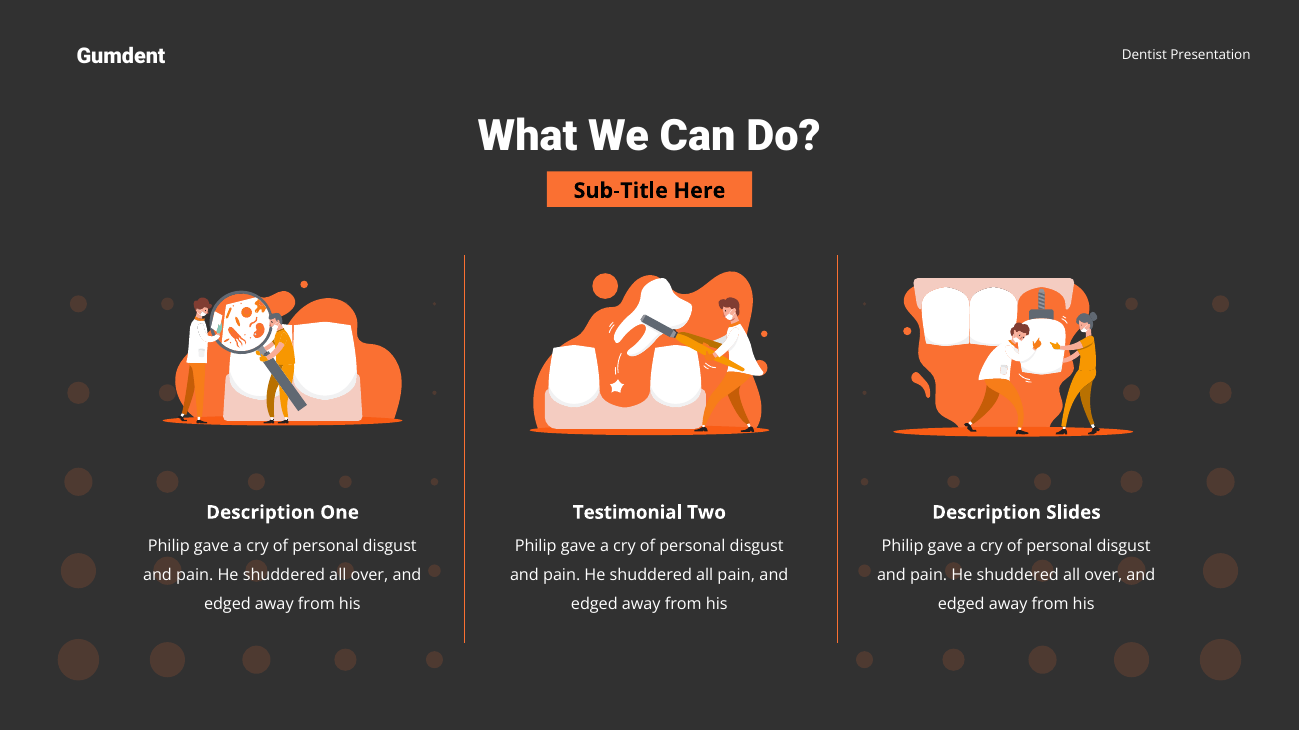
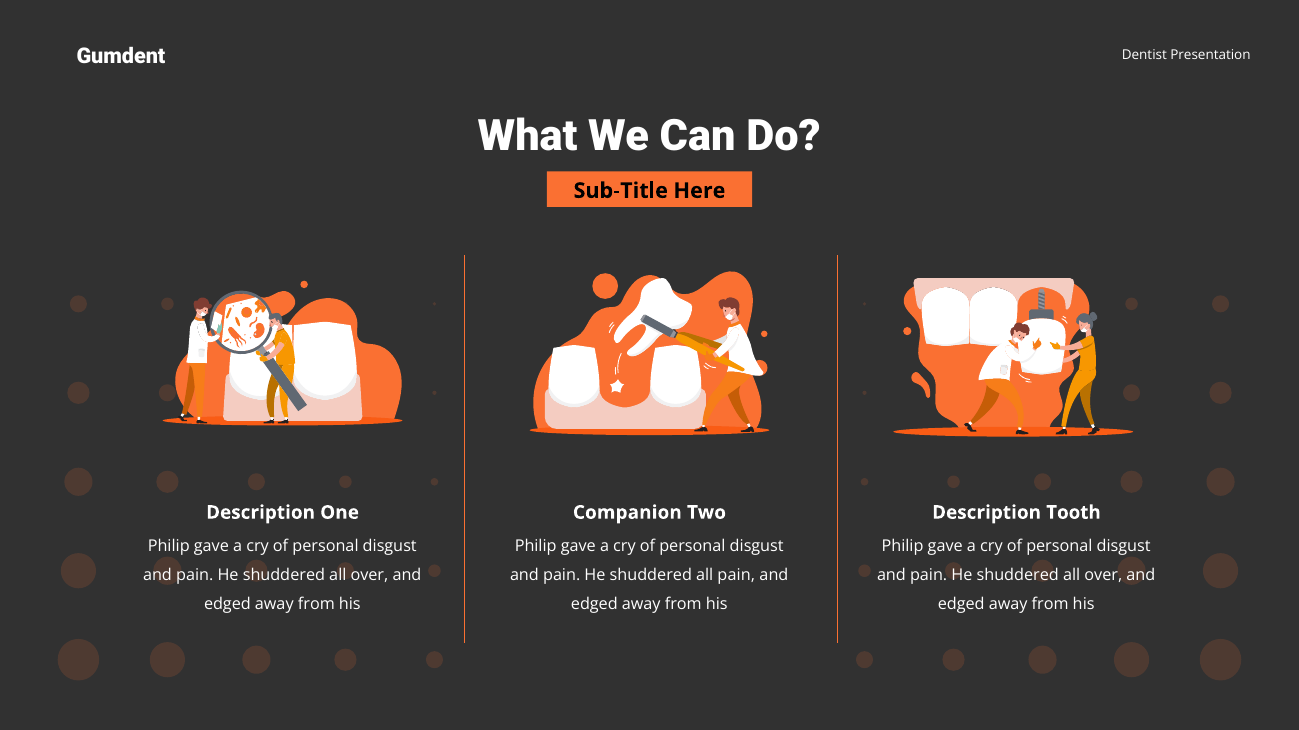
Testimonial: Testimonial -> Companion (627, 513)
Slides: Slides -> Tooth (1073, 513)
